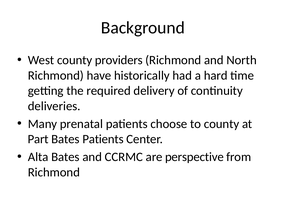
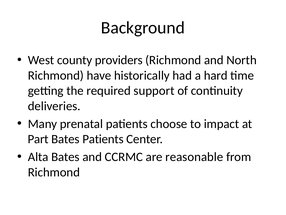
delivery: delivery -> support (154, 91)
to county: county -> impact (222, 124)
perspective: perspective -> reasonable (194, 157)
